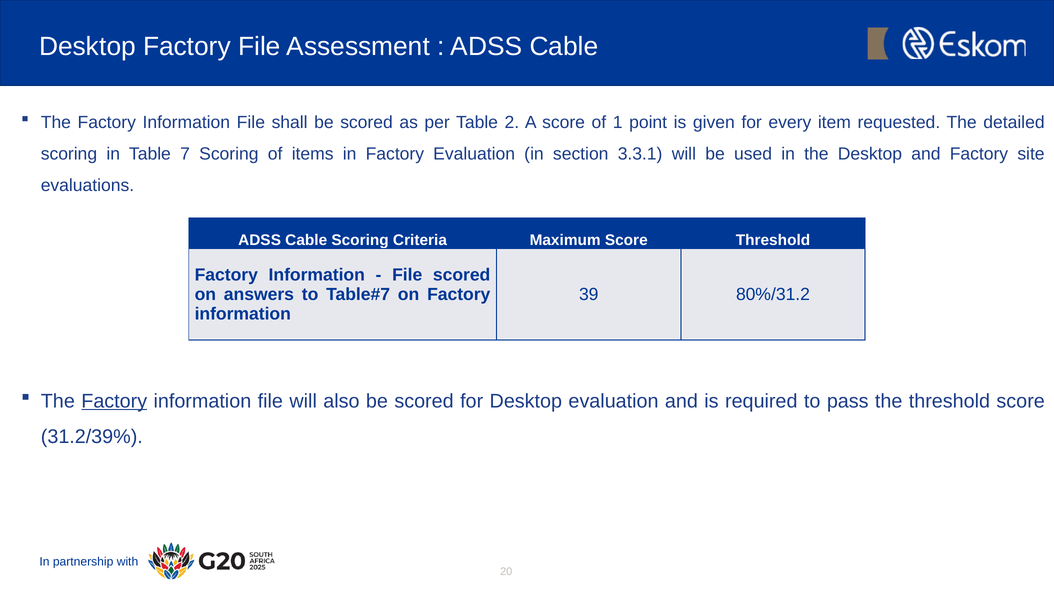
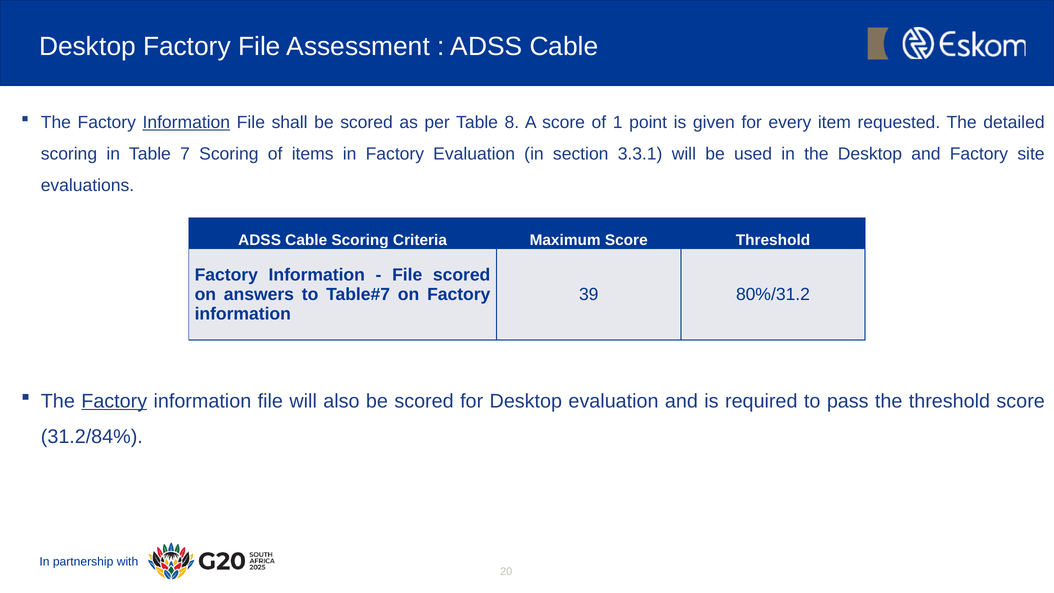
Information underline: none -> present (186, 122)
2: 2 -> 8 (512, 122)
31.2/39%: 31.2/39% -> 31.2/84% (92, 436)
